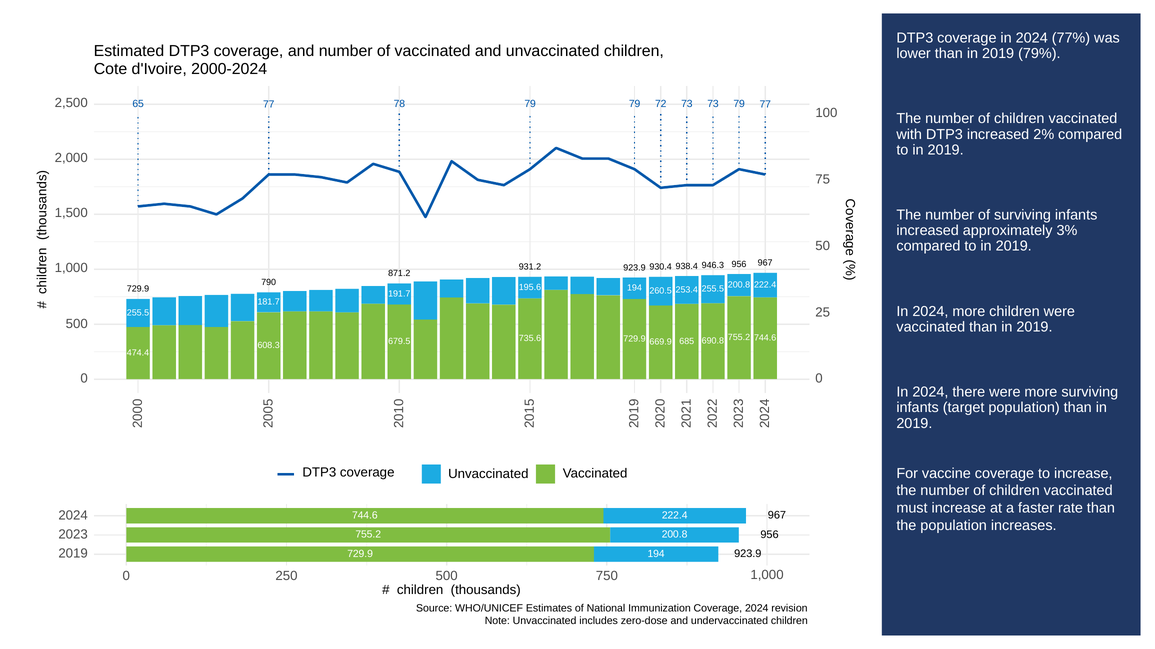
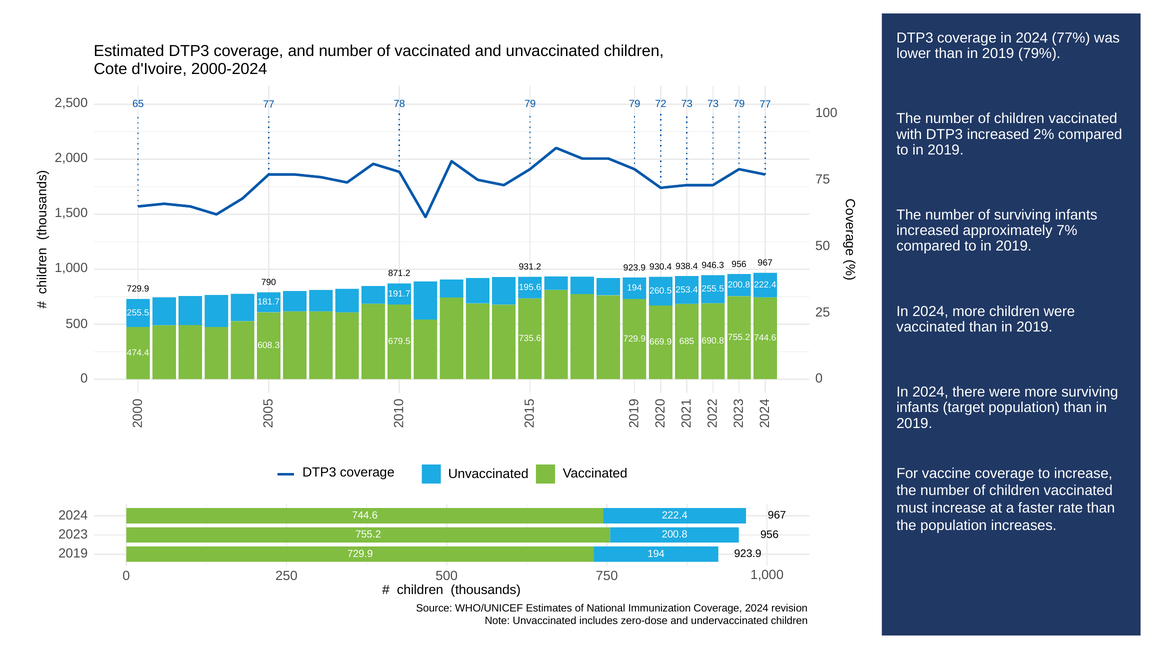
3%: 3% -> 7% (1067, 231)
